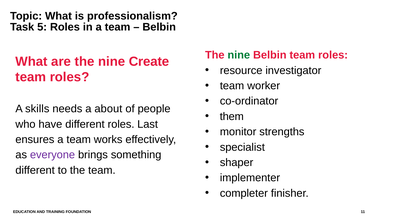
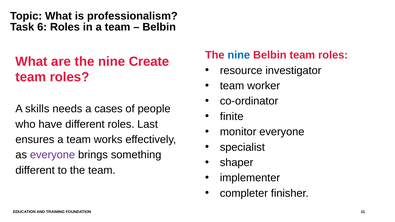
5: 5 -> 6 (42, 27)
nine colour: green -> blue (239, 55)
about: about -> cases (109, 109)
them: them -> finite (232, 117)
monitor strengths: strengths -> everyone (282, 132)
